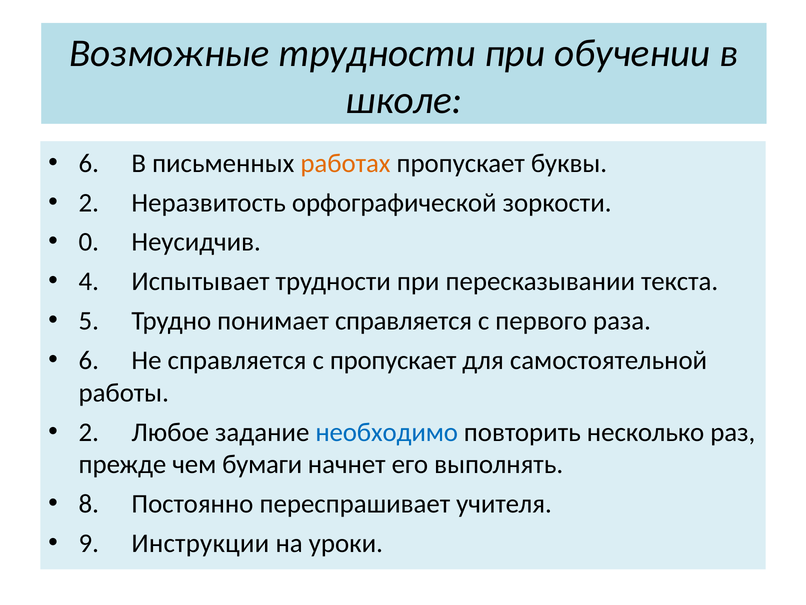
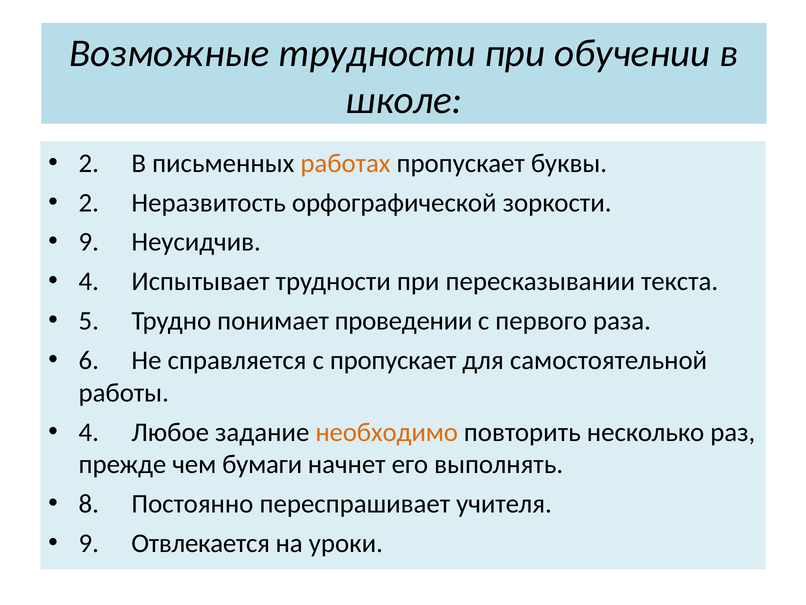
6: 6 -> 2 (89, 163)
0: 0 -> 9 (89, 242)
понимает справляется: справляется -> проведении (404, 321)
2: 2 -> 4 (89, 432)
необходимо colour: blue -> orange (387, 432)
Инструкции: Инструкции -> Отвлекается (201, 543)
